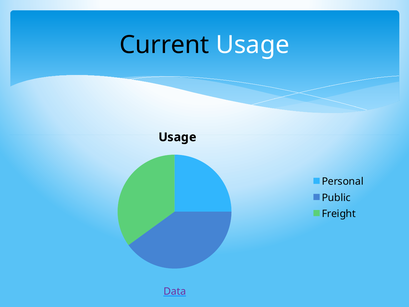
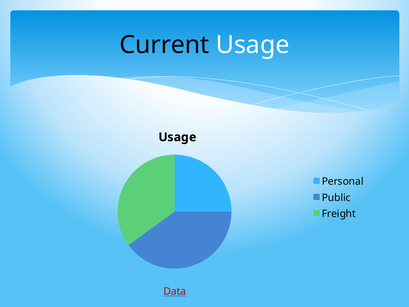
Data colour: purple -> red (175, 291)
